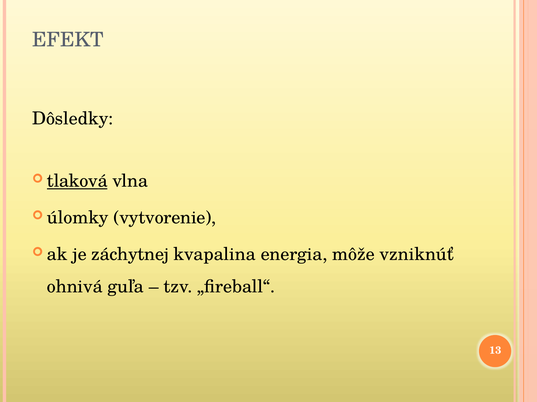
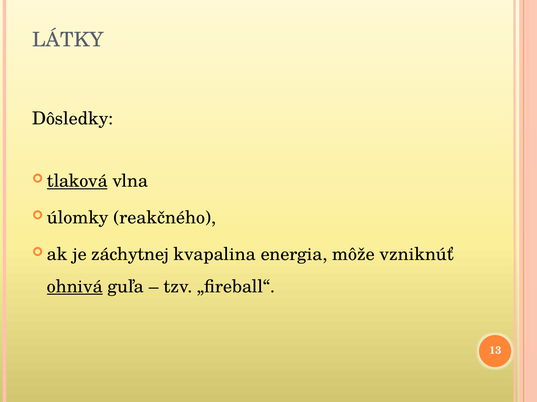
EFEKT: EFEKT -> LÁTKY (68, 40)
vytvorenie: vytvorenie -> reakčného (165, 218)
ohnivá underline: none -> present (75, 287)
